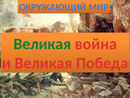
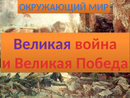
Великая colour: green -> purple (42, 44)
